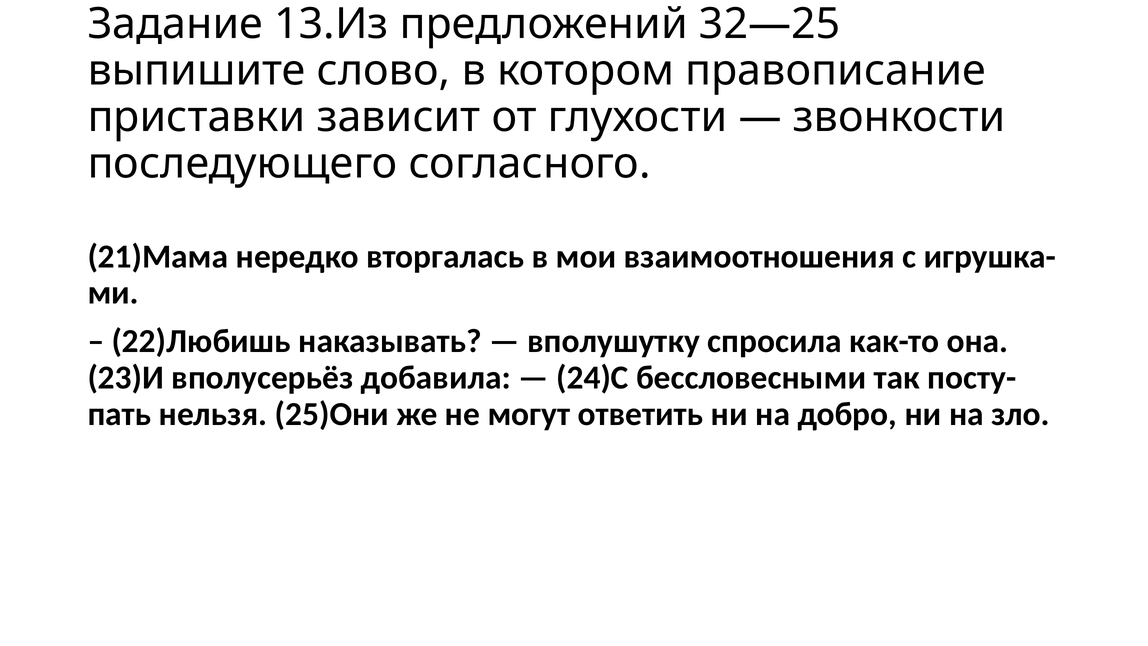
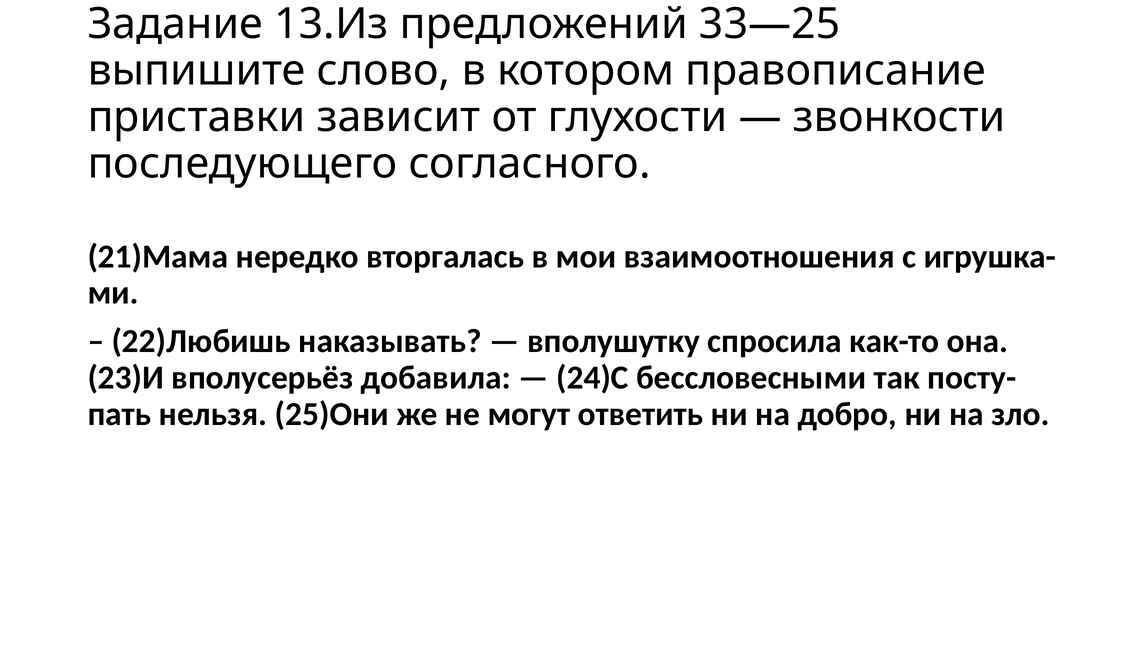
32—25: 32—25 -> 33—25 (770, 24)
